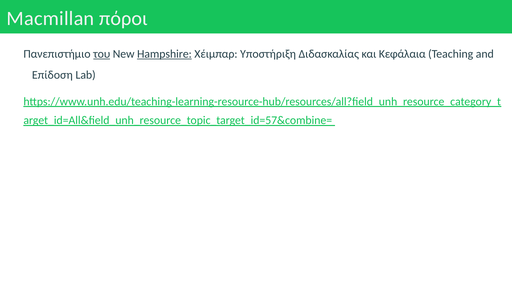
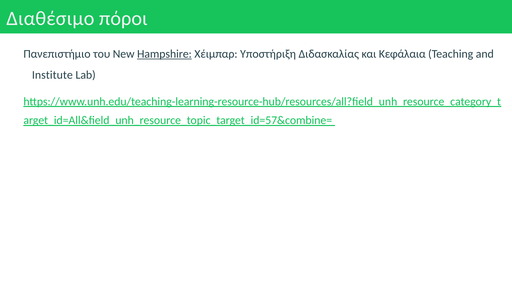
Macmillan: Macmillan -> Διαθέσιμο (50, 18)
του underline: present -> none (102, 54)
Επίδοση: Επίδοση -> Institute (52, 75)
